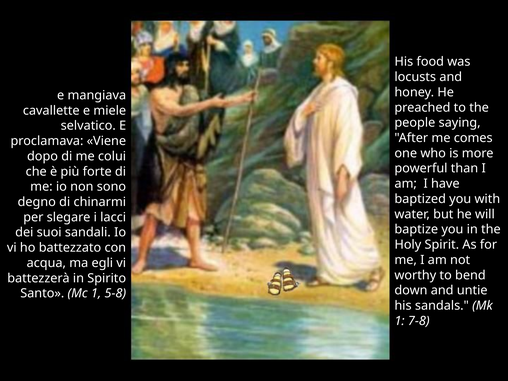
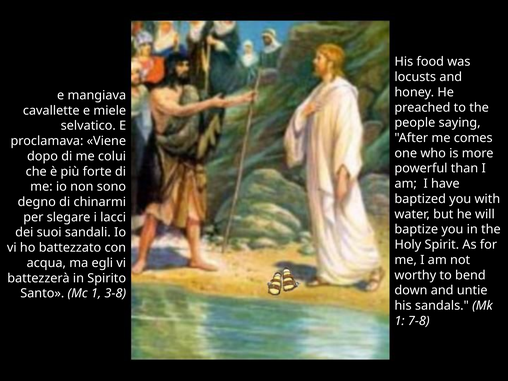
5-8: 5-8 -> 3-8 (115, 293)
